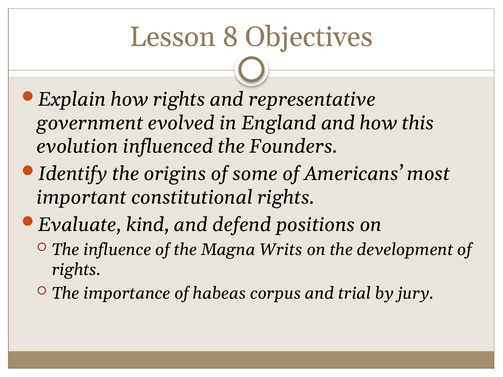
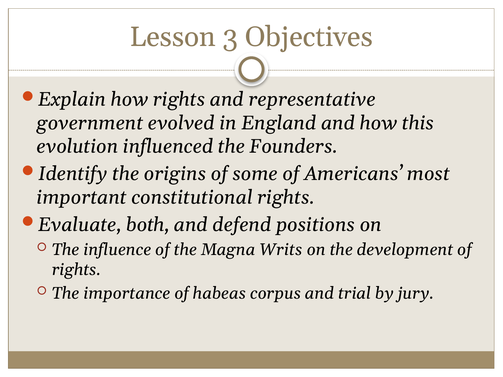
8: 8 -> 3 (230, 37)
kind: kind -> both (148, 225)
